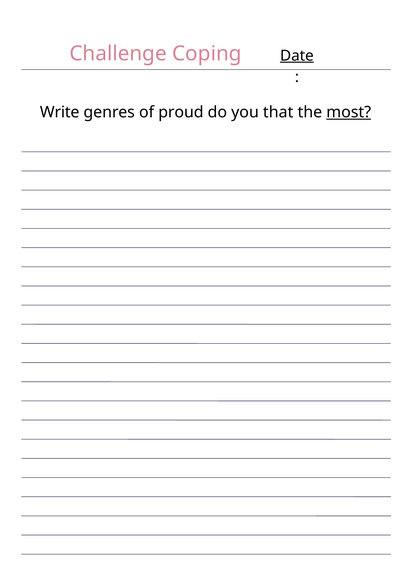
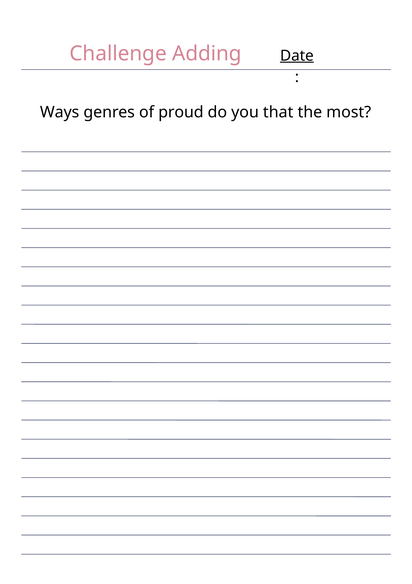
Coping: Coping -> Adding (207, 53)
Write: Write -> Ways (60, 112)
most underline: present -> none (349, 112)
